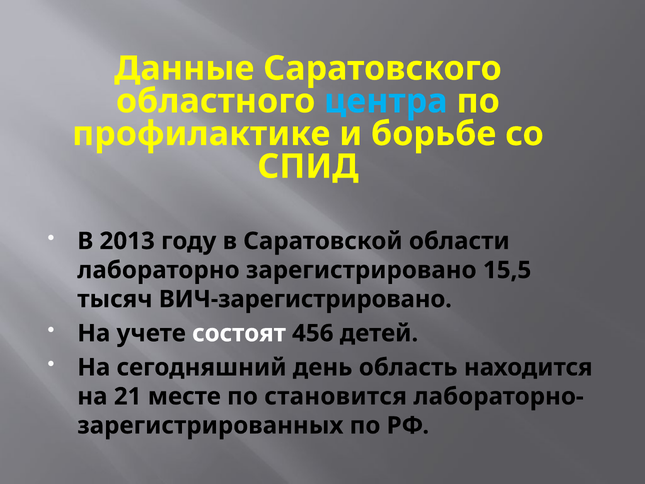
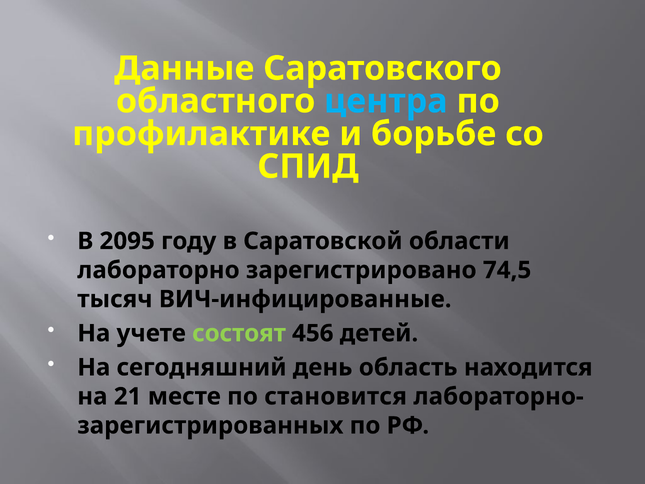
2013: 2013 -> 2095 (127, 241)
15,5: 15,5 -> 74,5 (507, 270)
ВИЧ-зарегистрировано: ВИЧ-зарегистрировано -> ВИЧ-инфицированные (305, 299)
состоят colour: white -> light green (239, 333)
